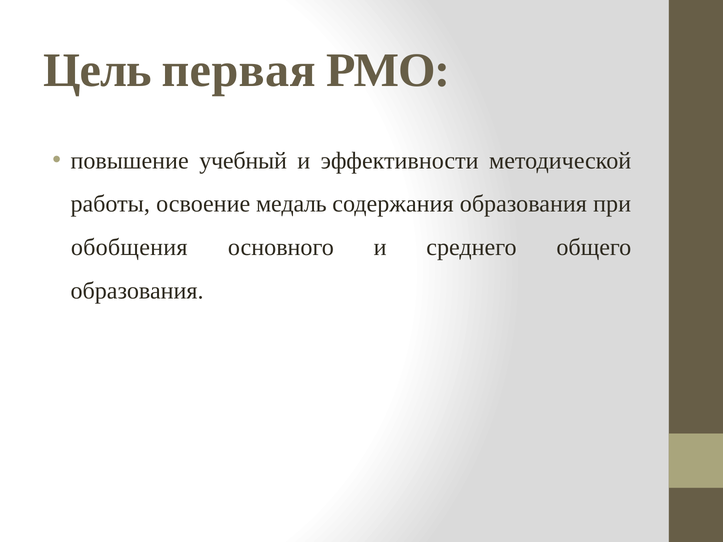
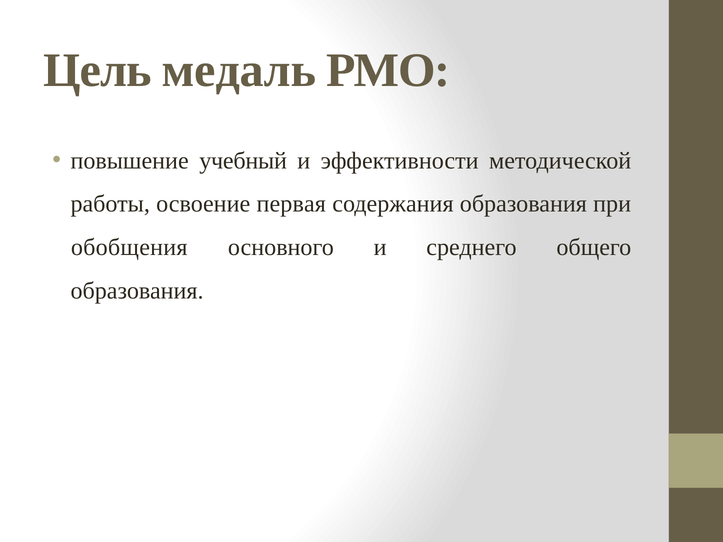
первая: первая -> медаль (239, 70)
медаль: медаль -> первая (291, 204)
